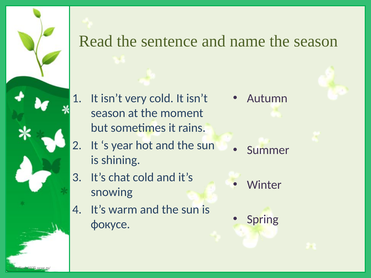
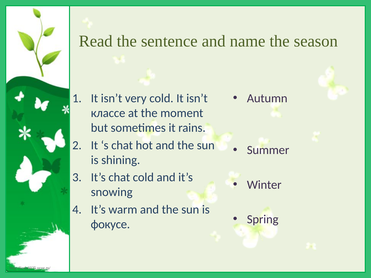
season: season -> классе (108, 113)
s year: year -> chat (122, 145)
